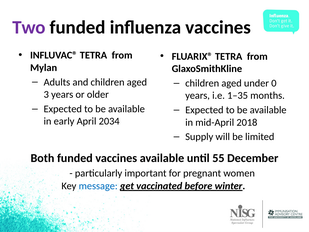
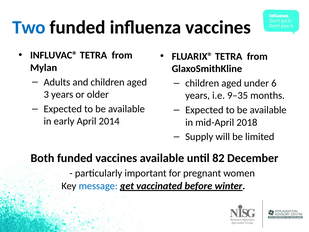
Two colour: purple -> blue (29, 27)
0: 0 -> 6 (274, 83)
1–35: 1–35 -> 9–35 (238, 95)
2034: 2034 -> 2014 (109, 121)
55: 55 -> 82 (218, 158)
